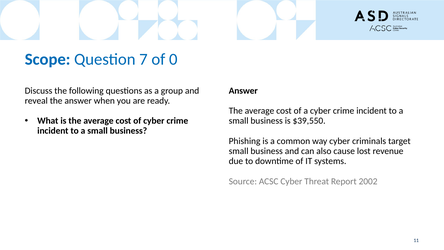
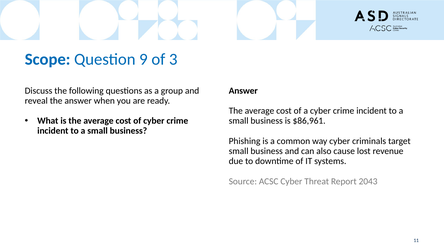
7: 7 -> 9 (143, 59)
0: 0 -> 3 (173, 59)
$39,550: $39,550 -> $86,961 (309, 121)
2002: 2002 -> 2043 (368, 181)
